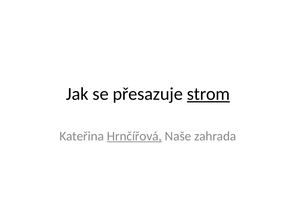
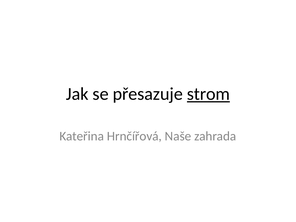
Hrnčířová underline: present -> none (134, 136)
